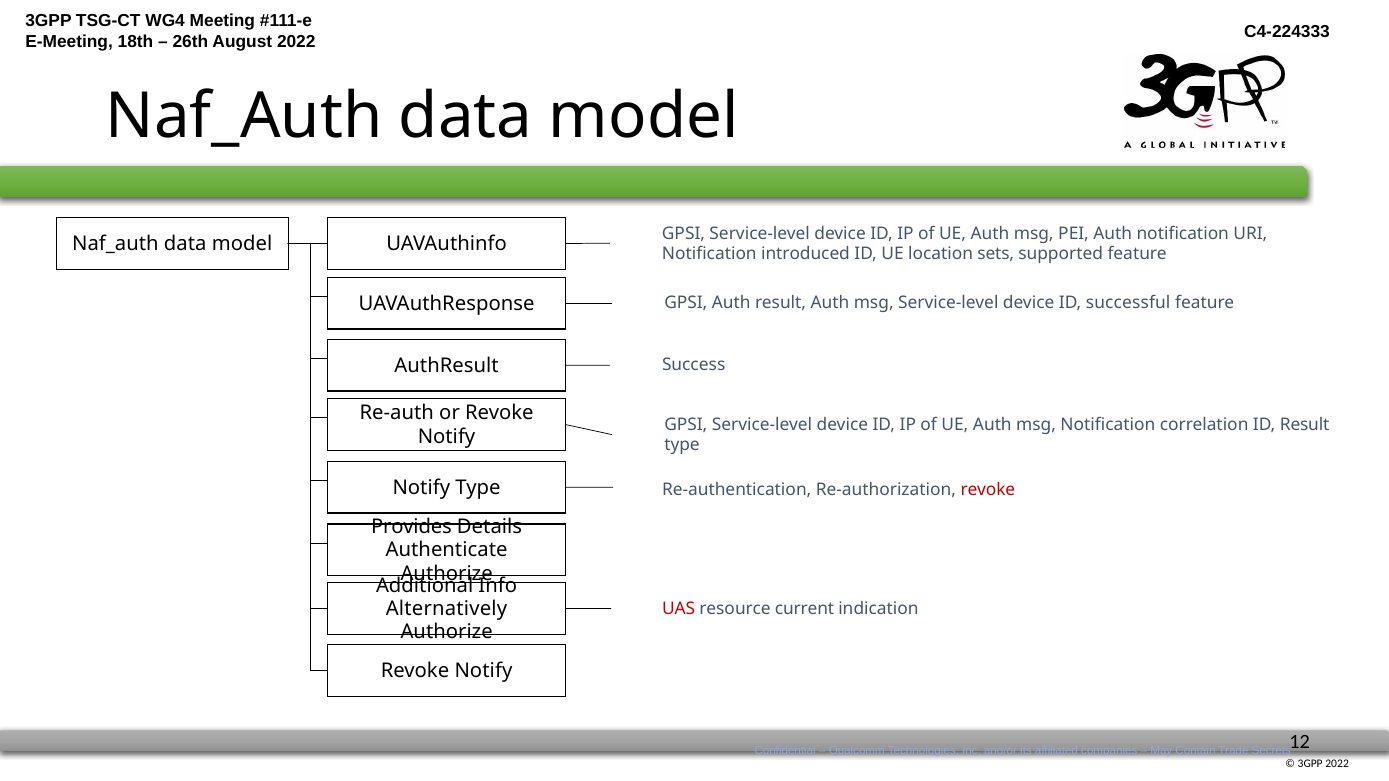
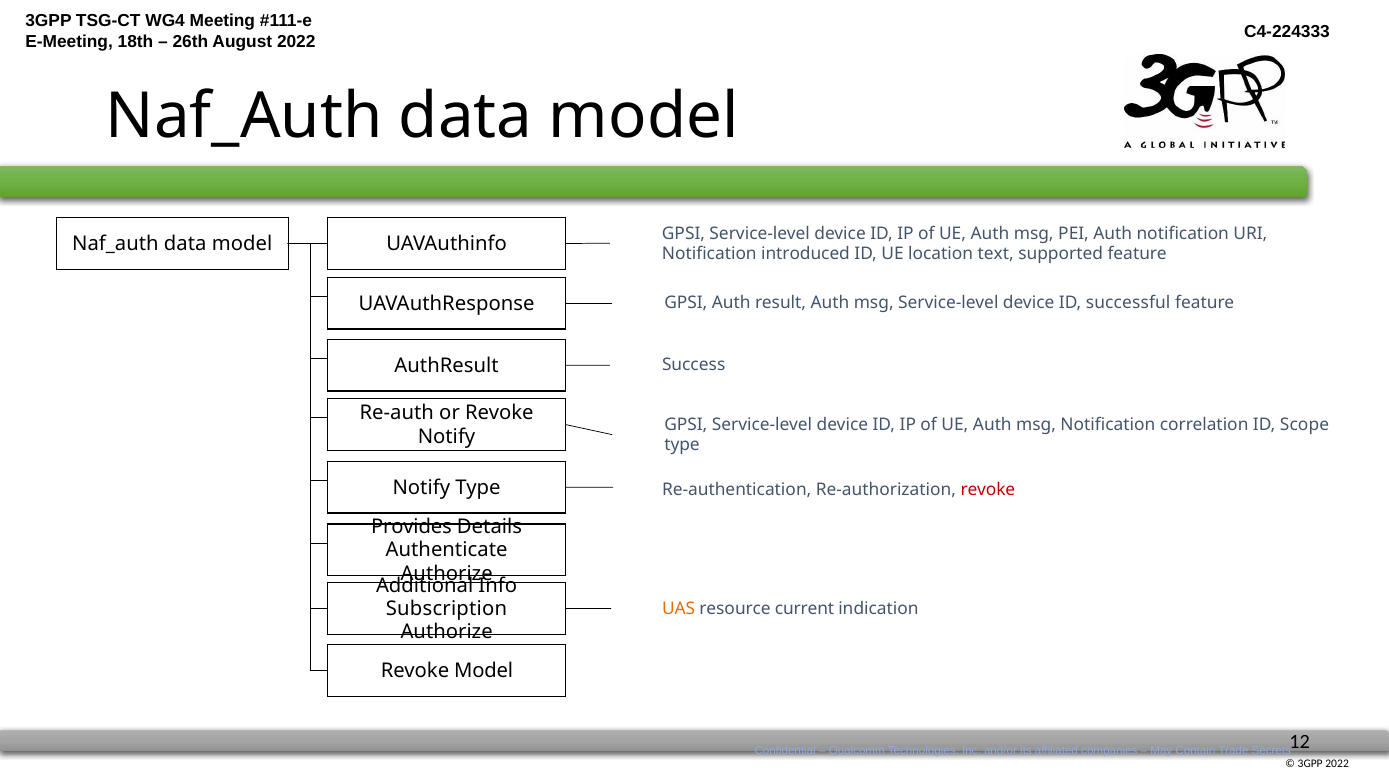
sets: sets -> text (996, 254)
ID Result: Result -> Scope (1304, 425)
Alternatively: Alternatively -> Subscription (446, 609)
UAS colour: red -> orange (679, 609)
Notify: Notify -> Model (484, 671)
